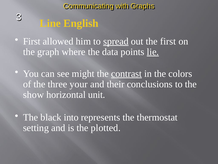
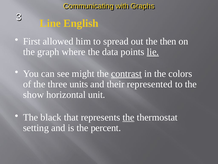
spread underline: present -> none (116, 41)
the first: first -> then (168, 41)
your: your -> units (79, 84)
conclusions: conclusions -> represented (150, 84)
into: into -> that (71, 117)
the underline: none -> present (128, 117)
plotted: plotted -> percent (106, 128)
